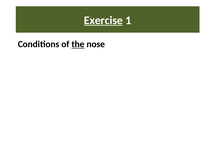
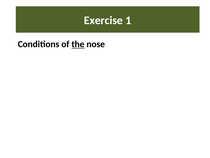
Exercise underline: present -> none (103, 20)
